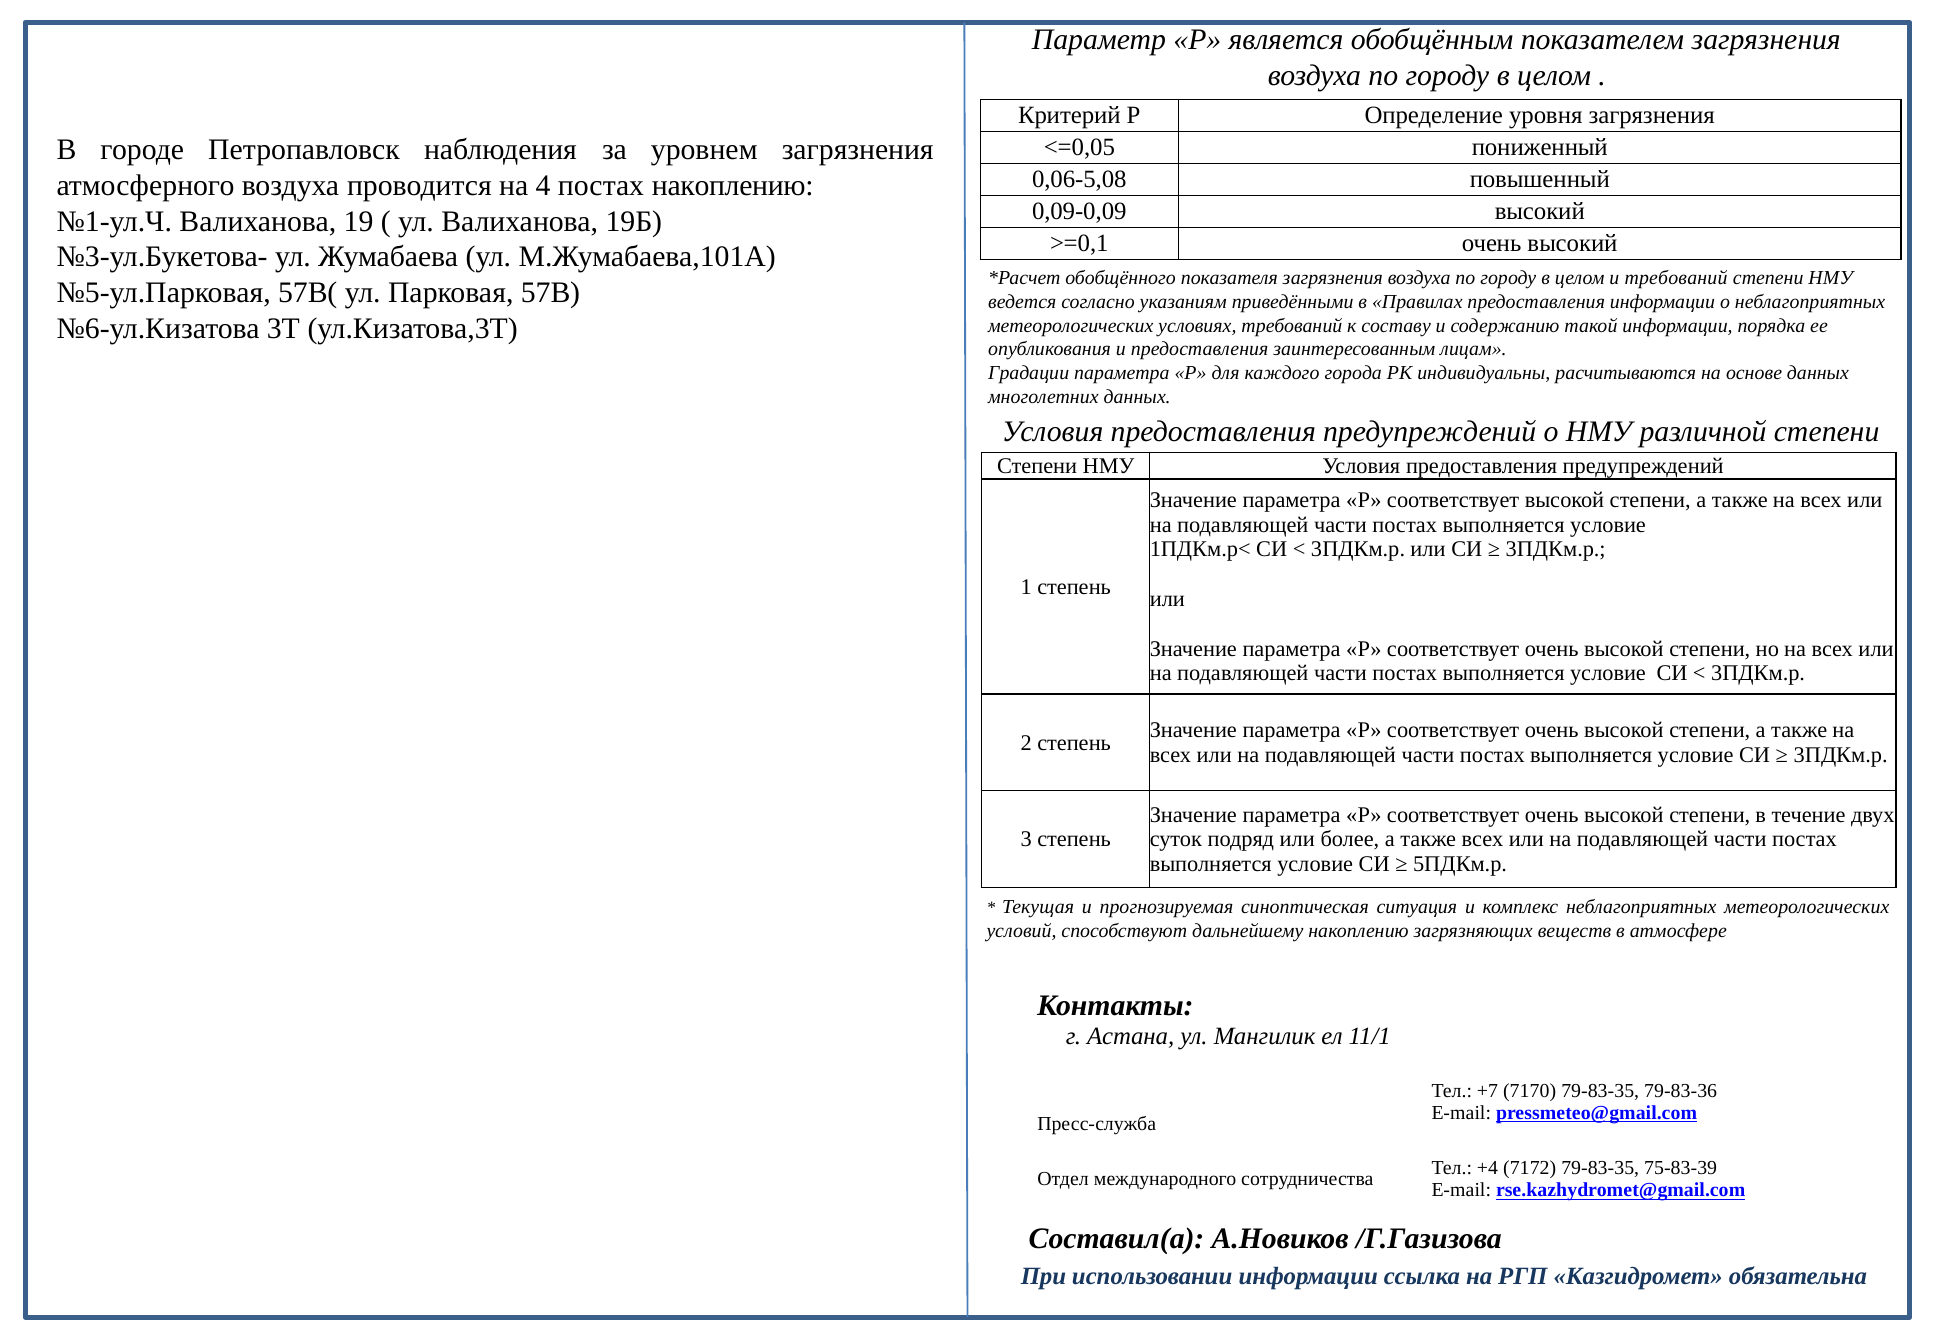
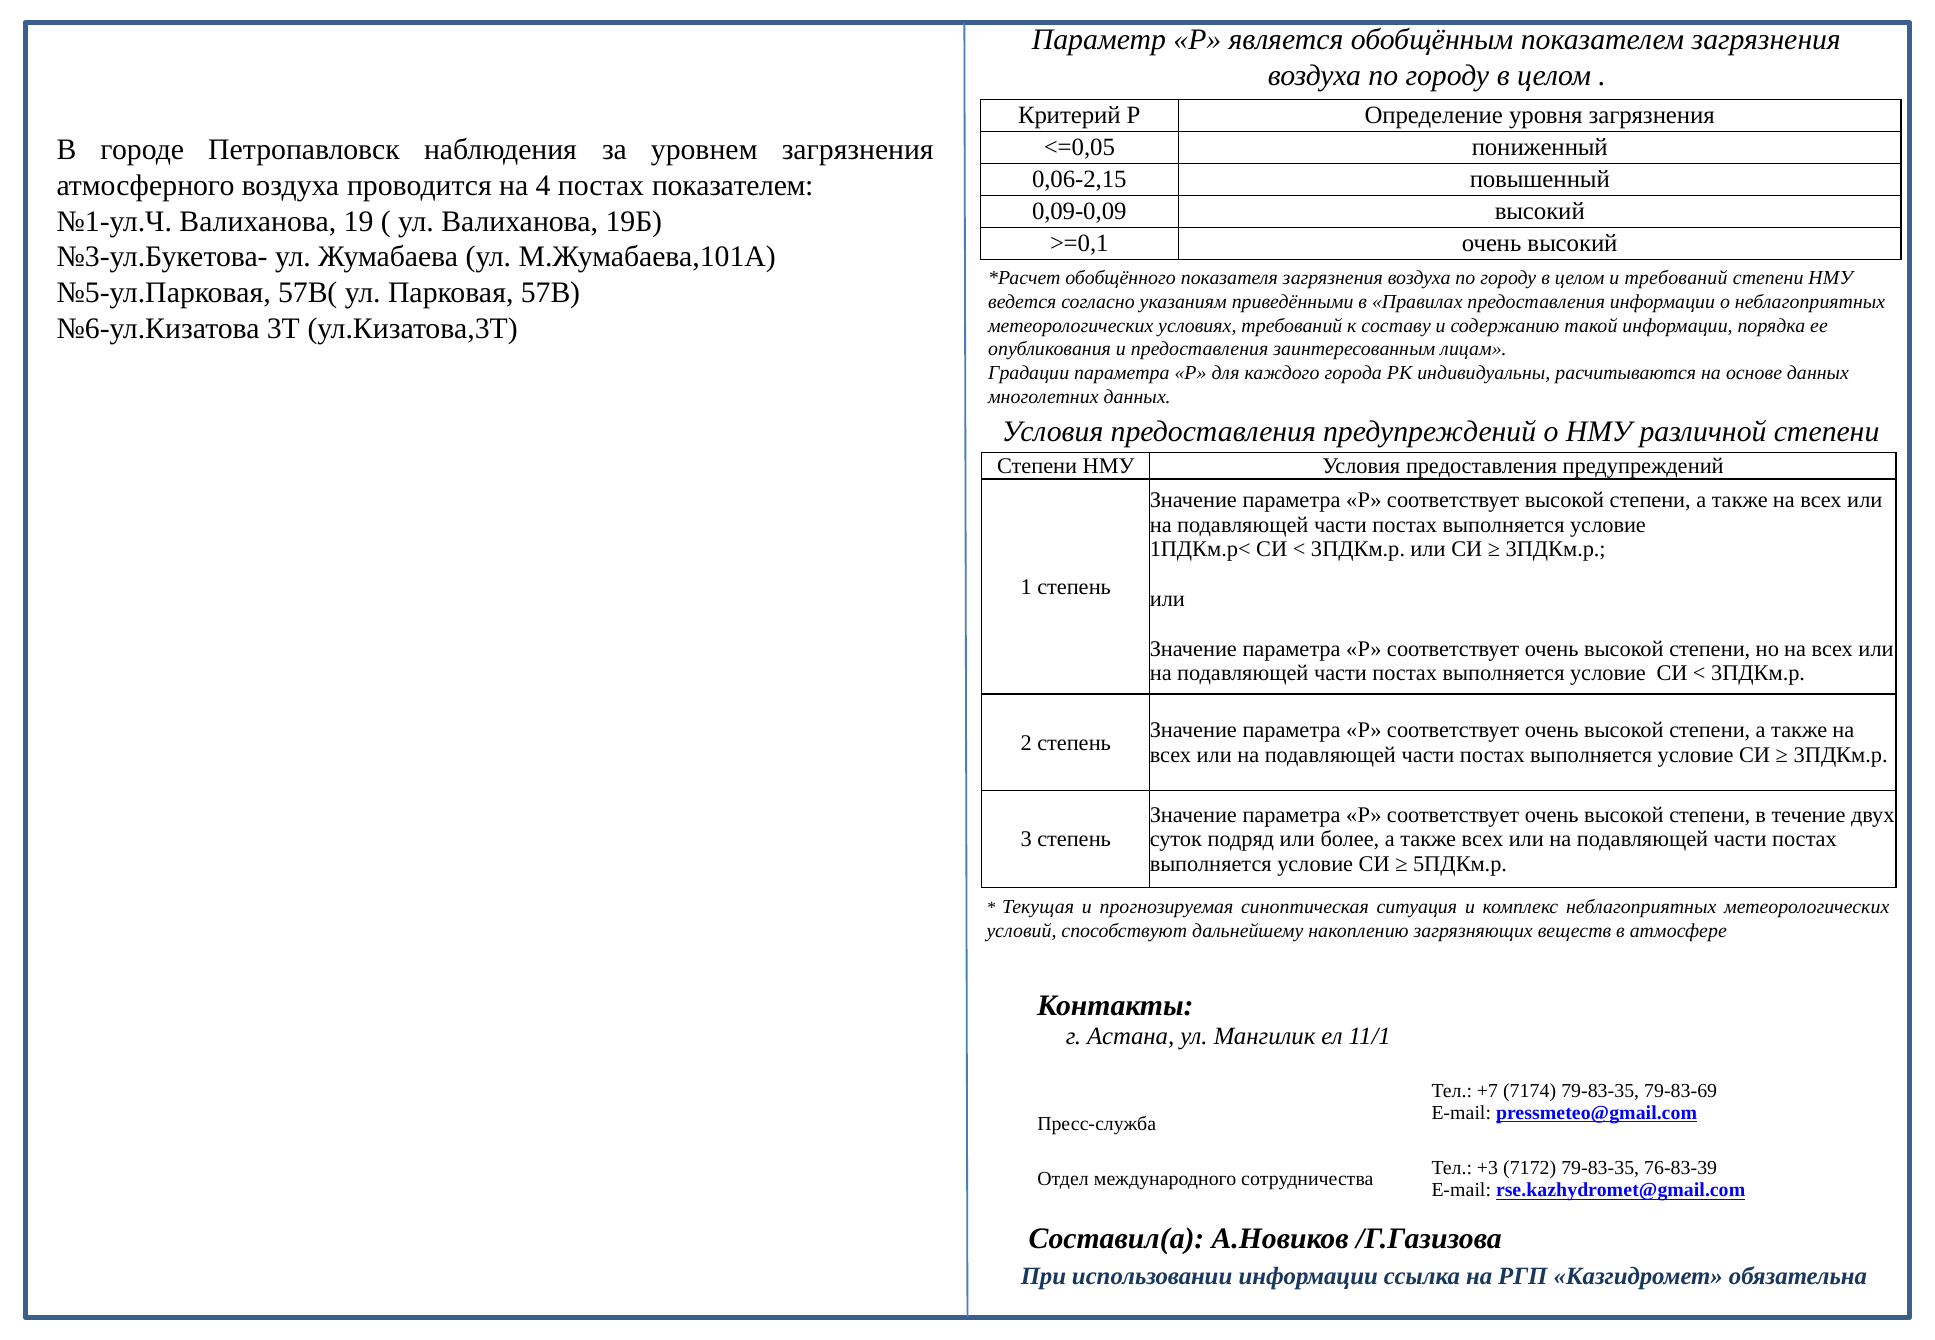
0,06-5,08: 0,06-5,08 -> 0,06-2,15 (1079, 179)
постах накоплению: накоплению -> показателем (733, 186)
7170: 7170 -> 7174 (1530, 1091)
79-83-36: 79-83-36 -> 79-83-69 (1681, 1091)
+4: +4 -> +3 (1488, 1168)
75-83-39: 75-83-39 -> 76-83-39 (1681, 1168)
